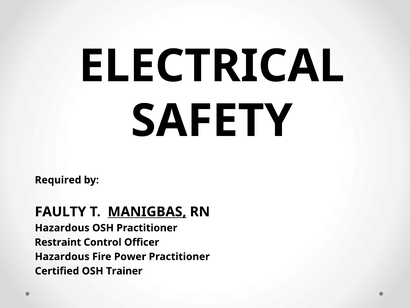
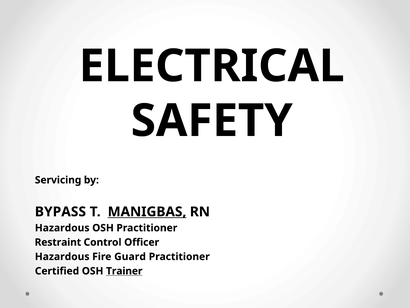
Required: Required -> Servicing (58, 180)
FAULTY: FAULTY -> BYPASS (60, 211)
Power: Power -> Guard (130, 256)
Trainer underline: none -> present (124, 271)
